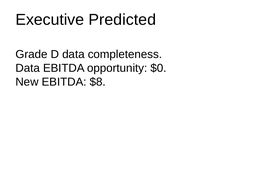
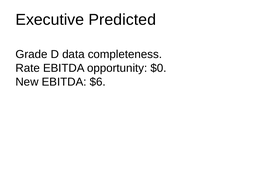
Data: Data -> Rate (28, 68)
$8: $8 -> $6 (98, 82)
